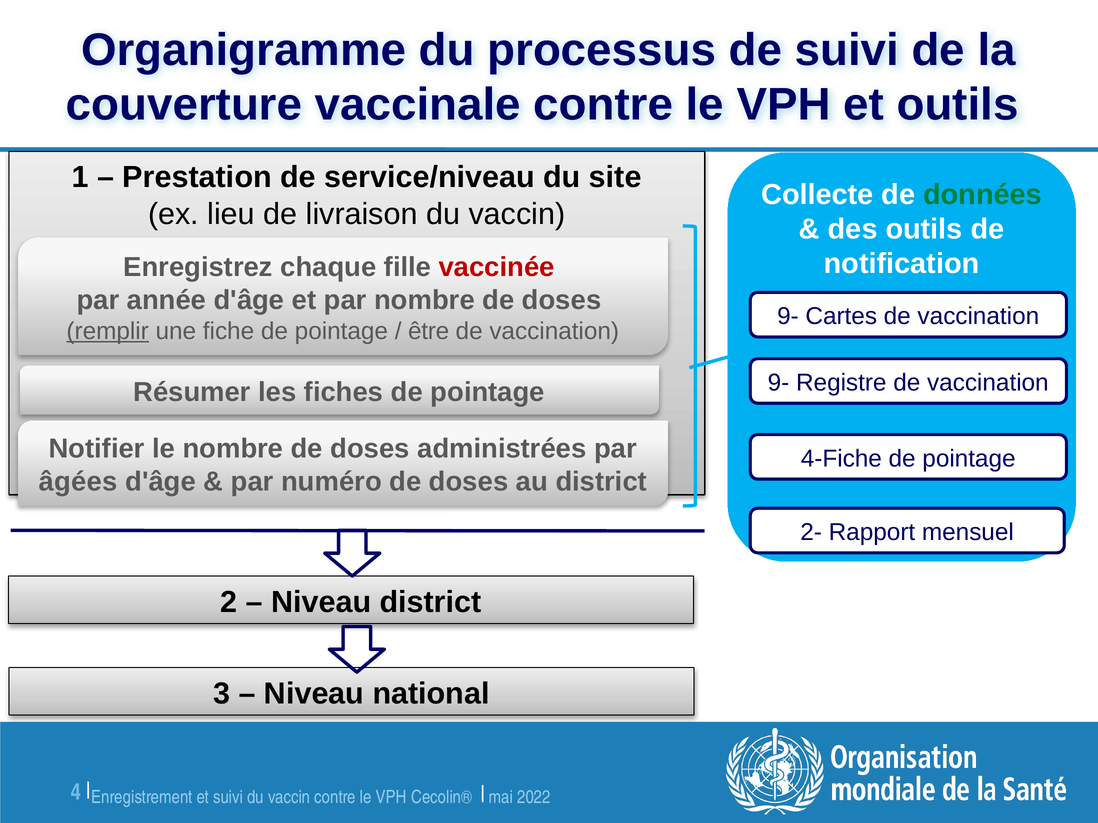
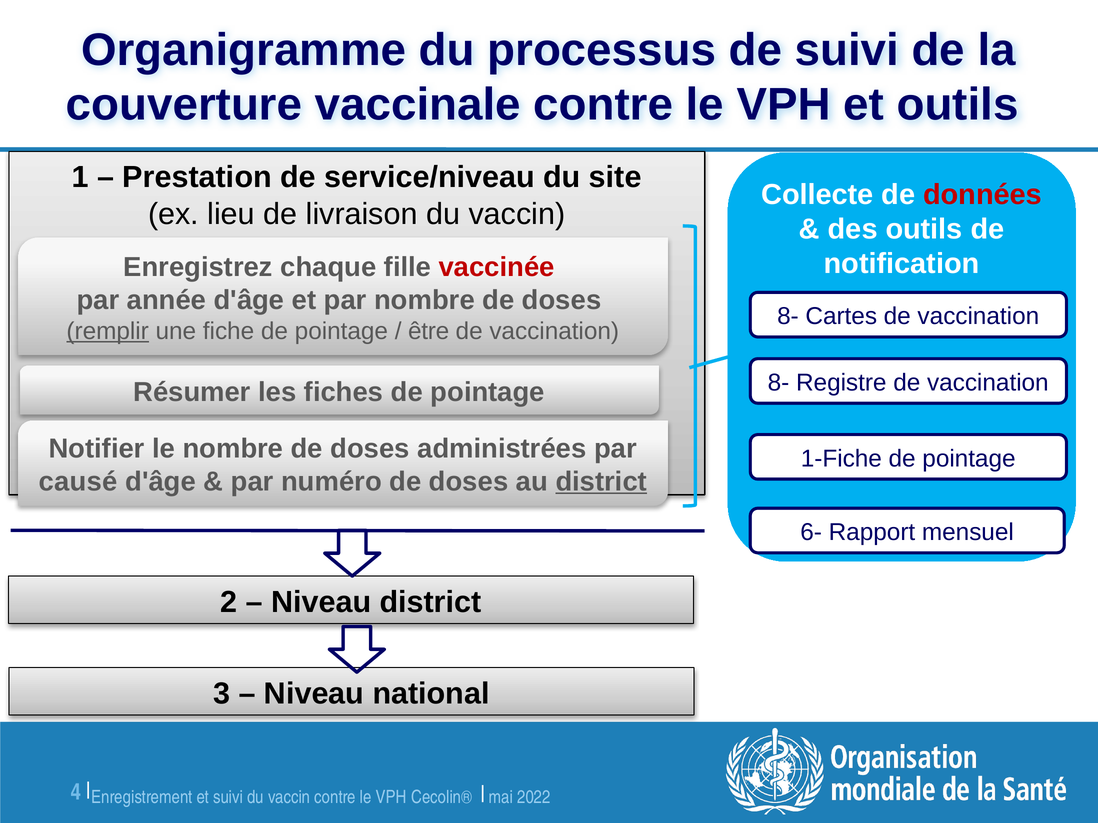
données colour: green -> red (983, 195)
9-: 9- -> 8- (788, 317)
9-: 9- -> 8- (779, 383)
4-Fiche: 4-Fiche -> 1-Fiche (841, 459)
âgées: âgées -> causé (78, 482)
district underline: none -> present (601, 482)
2-: 2- -> 6- (811, 533)
